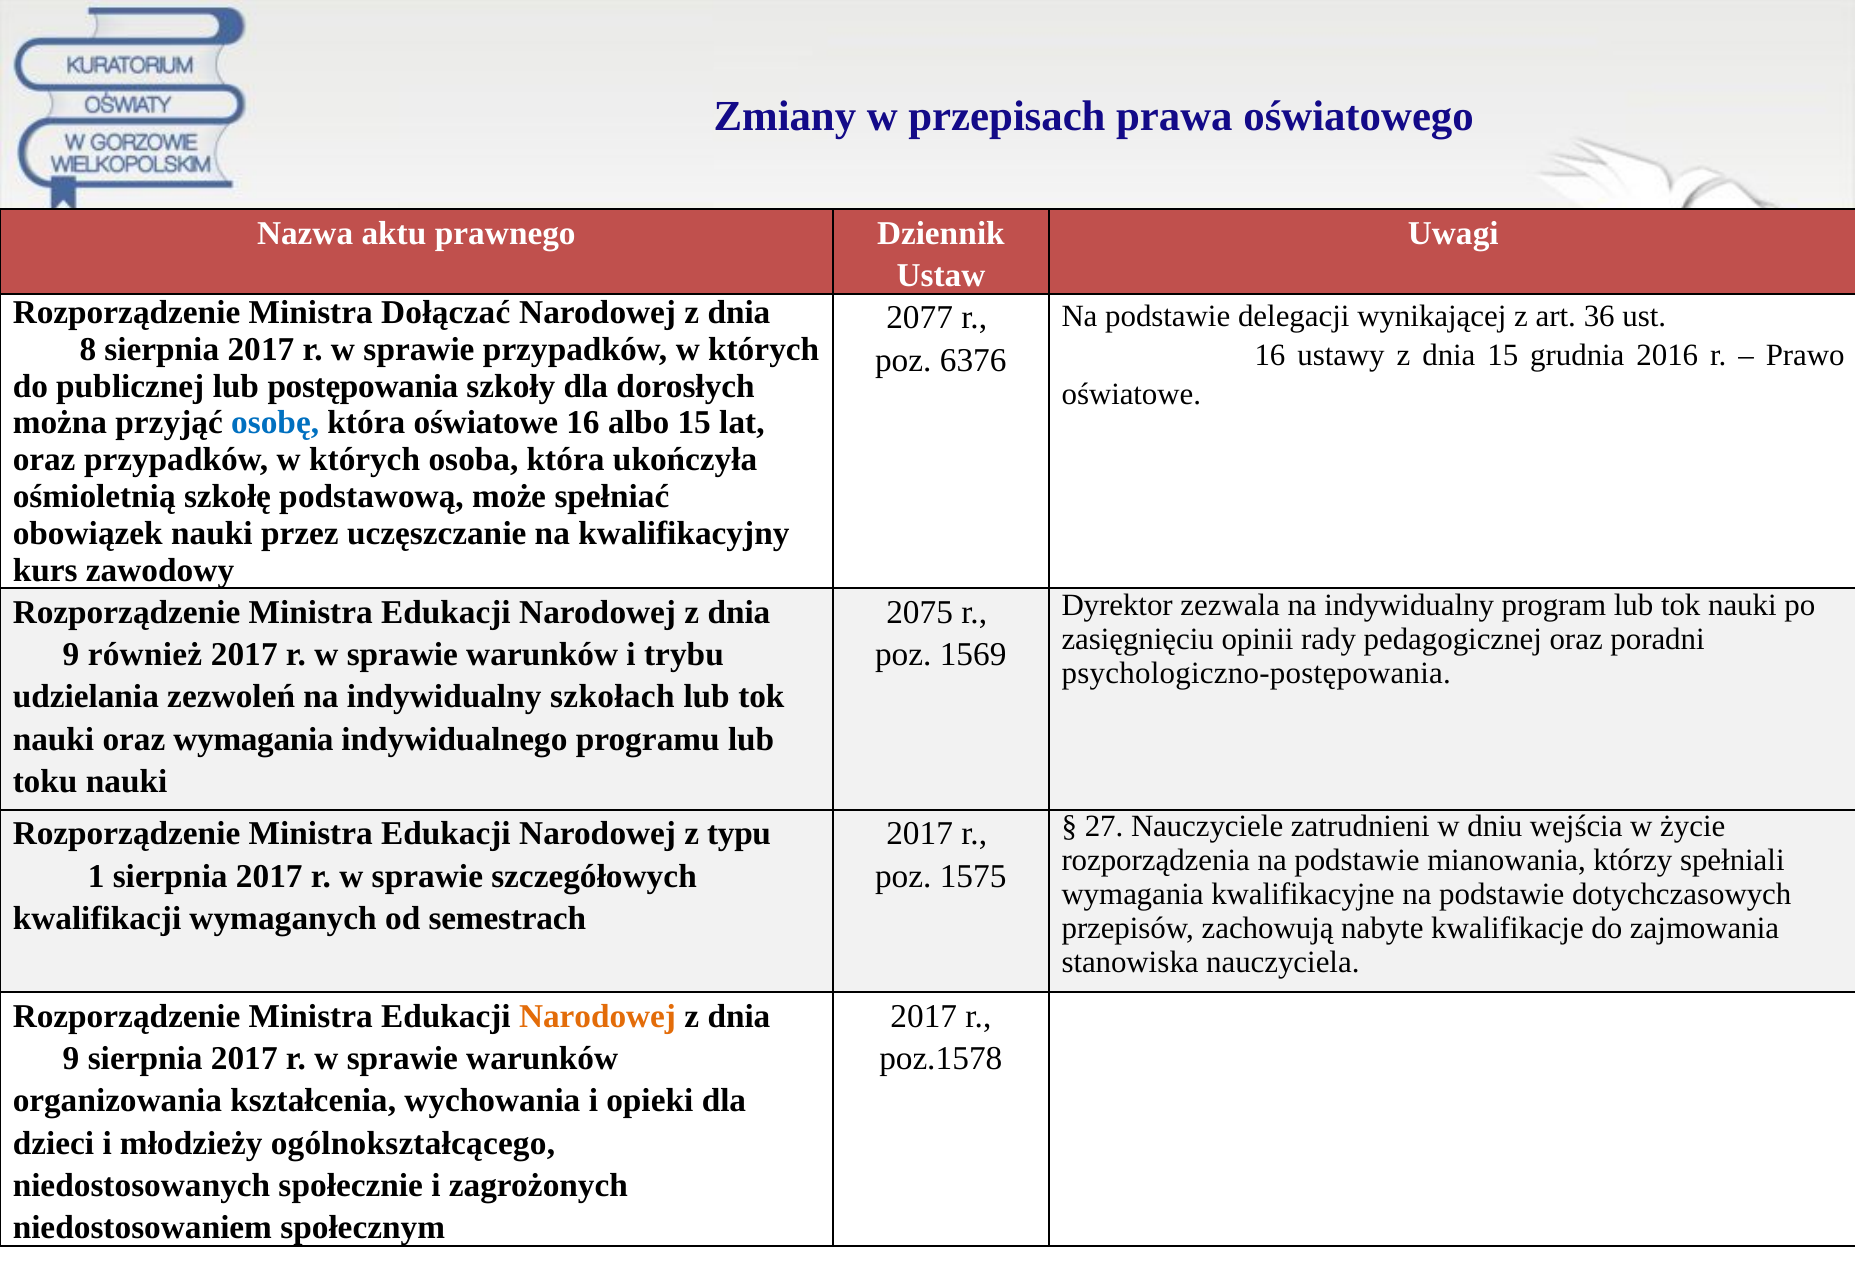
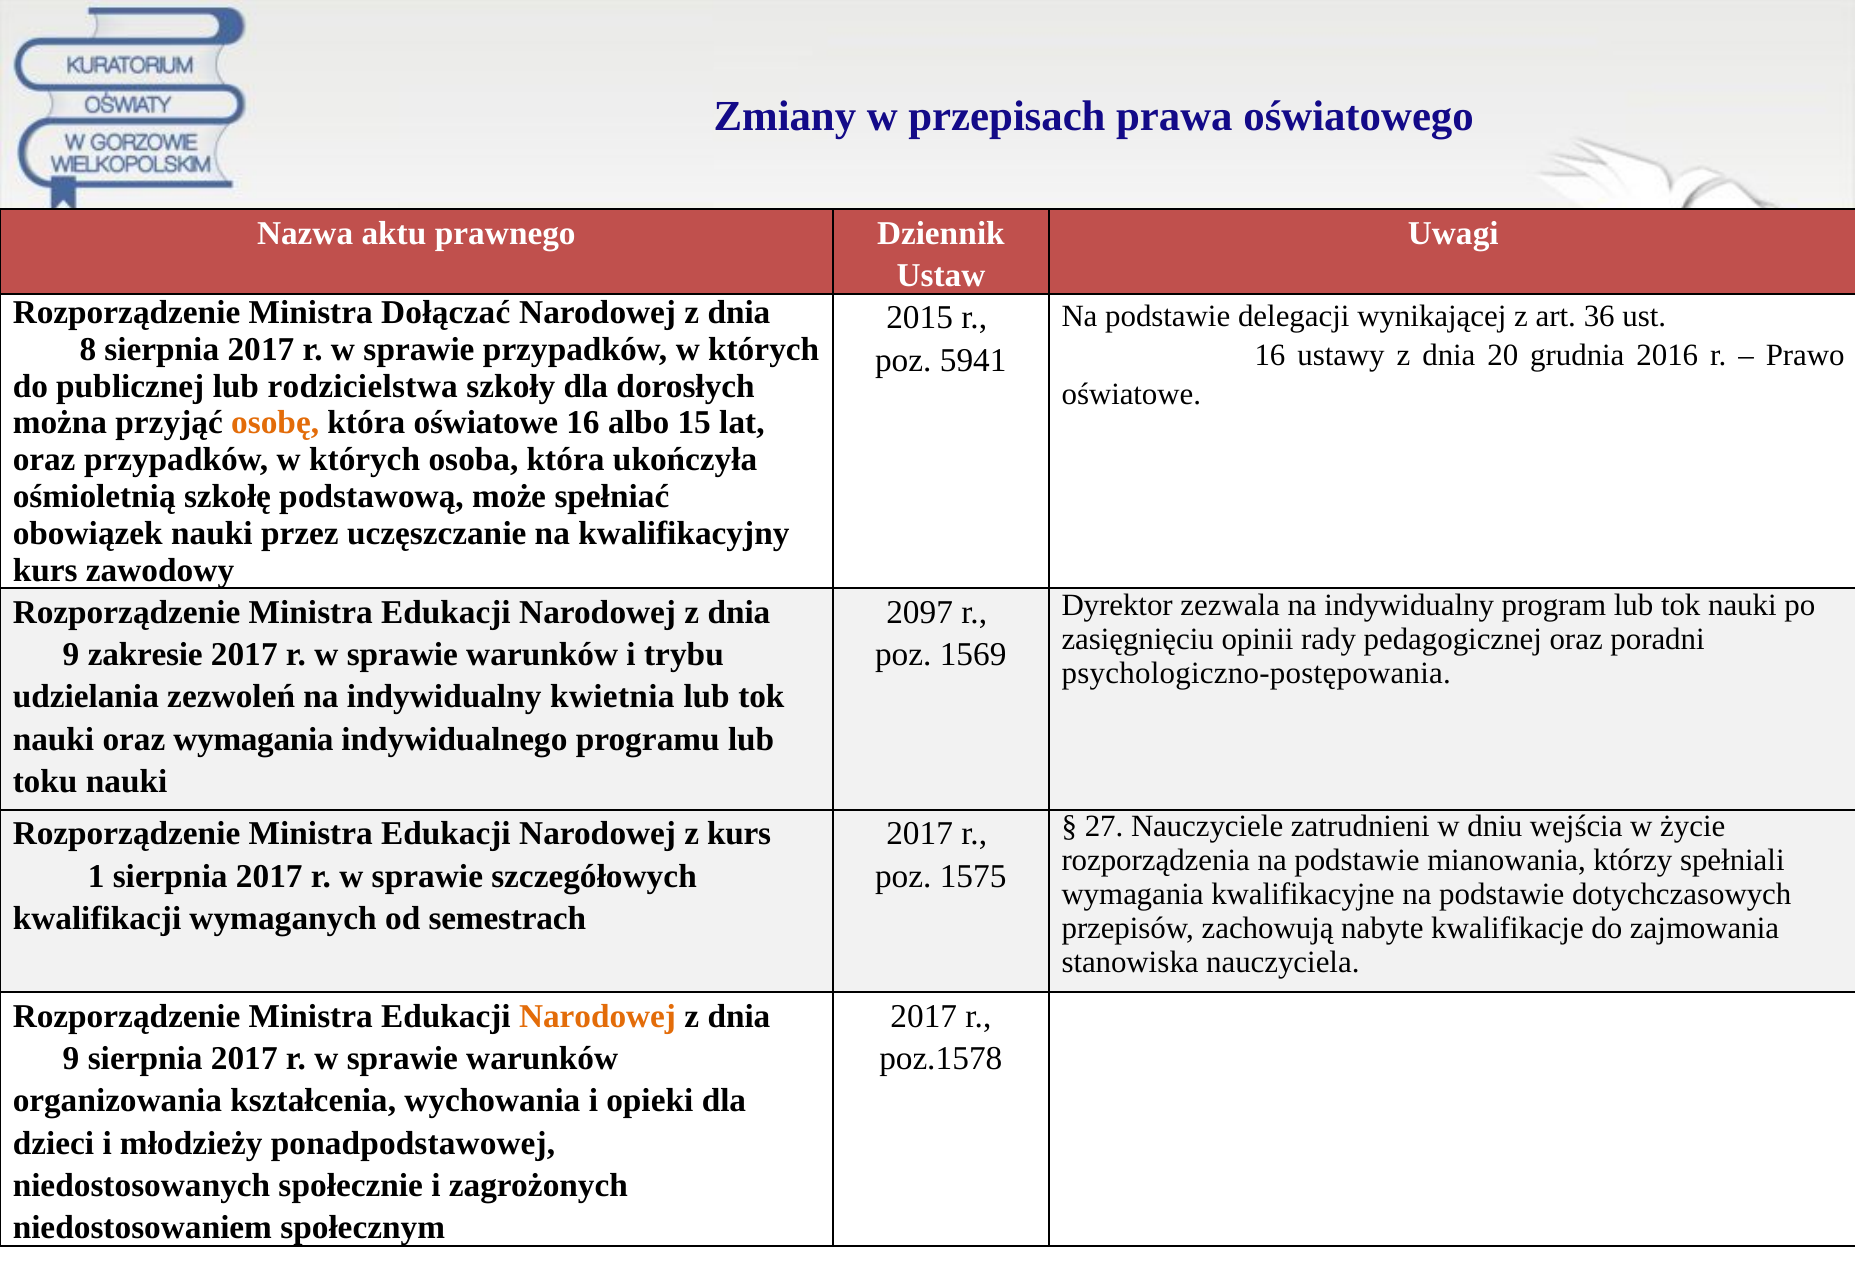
2077: 2077 -> 2015 (920, 318)
dnia 15: 15 -> 20 (1503, 355)
6376: 6376 -> 5941 (973, 360)
postępowania: postępowania -> rodzicielstwa (363, 386)
osobę colour: blue -> orange (275, 423)
2075: 2075 -> 2097 (920, 613)
również: również -> zakresie (145, 655)
szkołach: szkołach -> kwietnia (612, 697)
z typu: typu -> kurs (739, 834)
ogólnokształcącego: ogólnokształcącego -> ponadpodstawowej (413, 1143)
